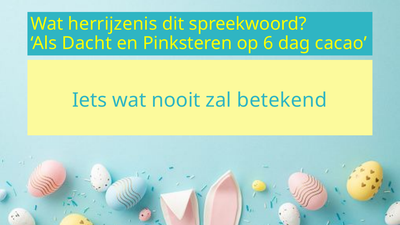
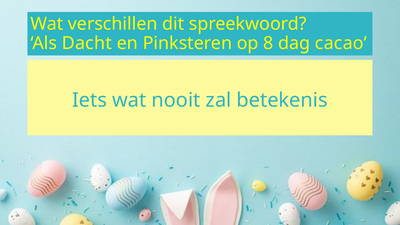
herrijzenis: herrijzenis -> verschillen (113, 24)
6: 6 -> 8 (268, 43)
betekend: betekend -> betekenis (282, 100)
